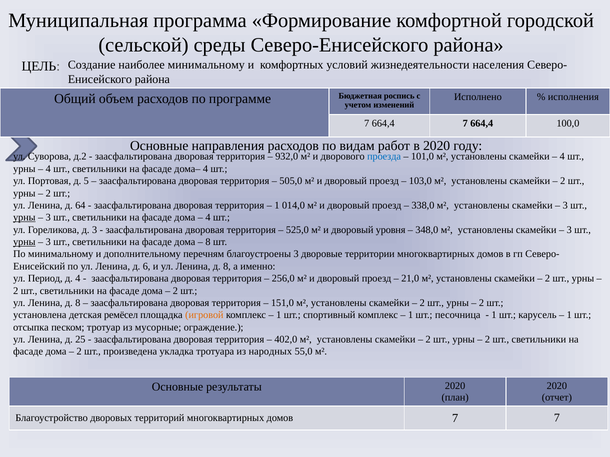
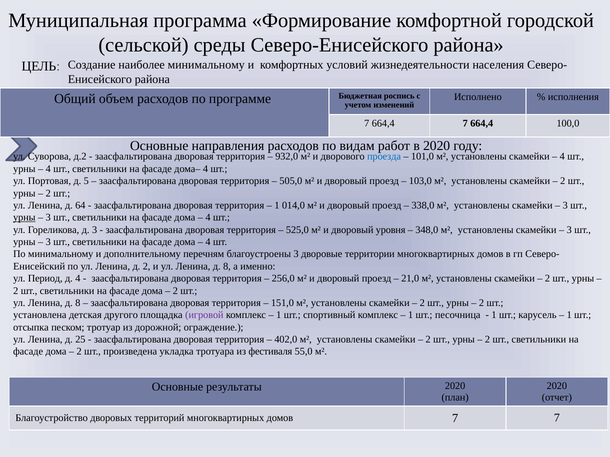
урны underline: present -> none (24, 242)
8: 8 -> 4 (208, 242)
д 6: 6 -> 2 (147, 267)
ремёсел: ремёсел -> другого (121, 315)
игровой colour: orange -> purple (204, 315)
мусорные: мусорные -> дорожной (158, 328)
народных: народных -> фестиваля (270, 352)
